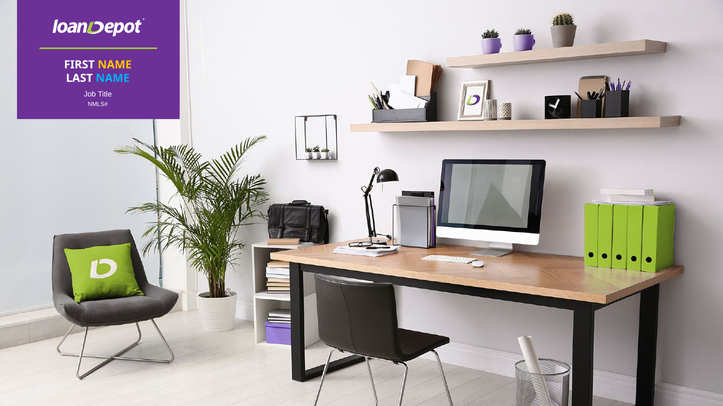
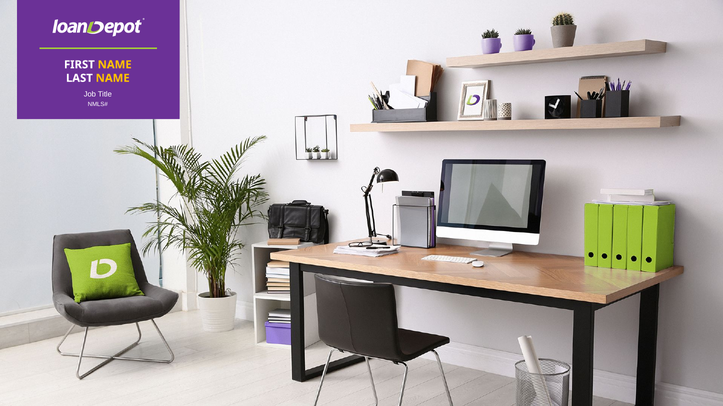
NAME colour: light blue -> yellow (113, 78)
